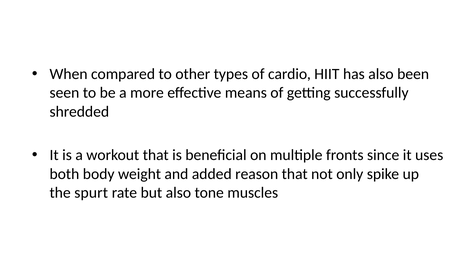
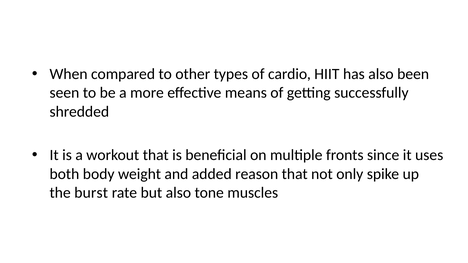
spurt: spurt -> burst (91, 193)
